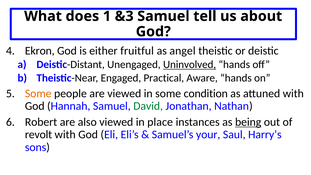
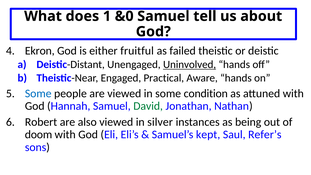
&3: &3 -> &0 (124, 16)
angel: angel -> failed (183, 51)
Some colour: orange -> blue (38, 94)
place: place -> silver (160, 122)
being underline: present -> none (248, 122)
revolt: revolt -> doom (39, 135)
your: your -> kept (208, 135)
Harry’s: Harry’s -> Refer’s (265, 135)
